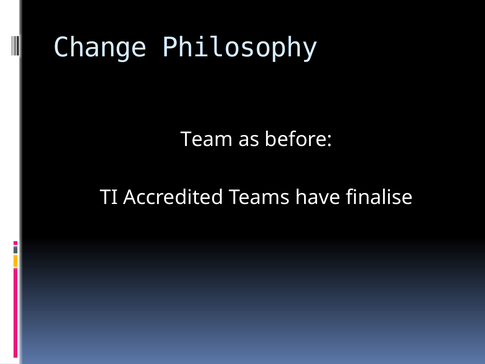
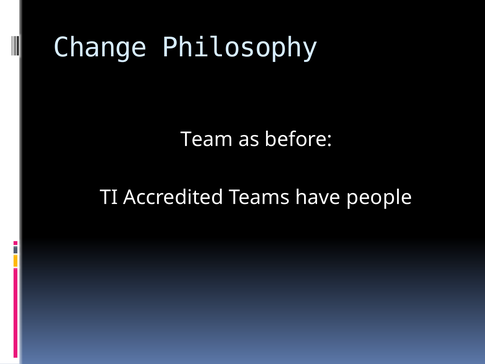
finalise: finalise -> people (379, 197)
